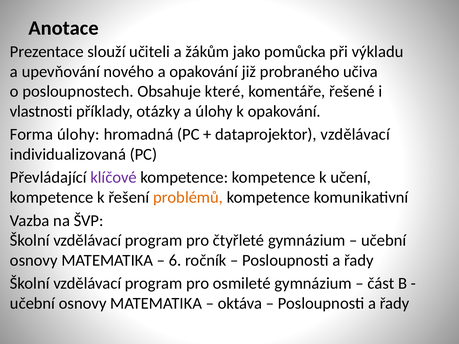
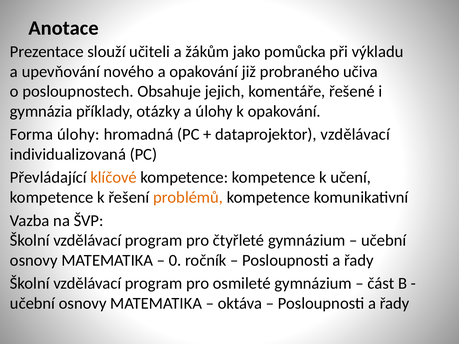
které: které -> jejich (225, 92)
vlastnosti: vlastnosti -> gymnázia (41, 111)
klíčové colour: purple -> orange (114, 178)
6: 6 -> 0 (175, 260)
